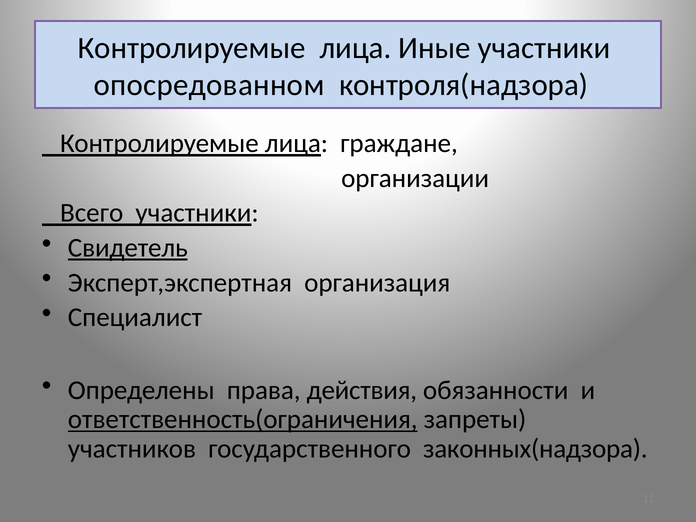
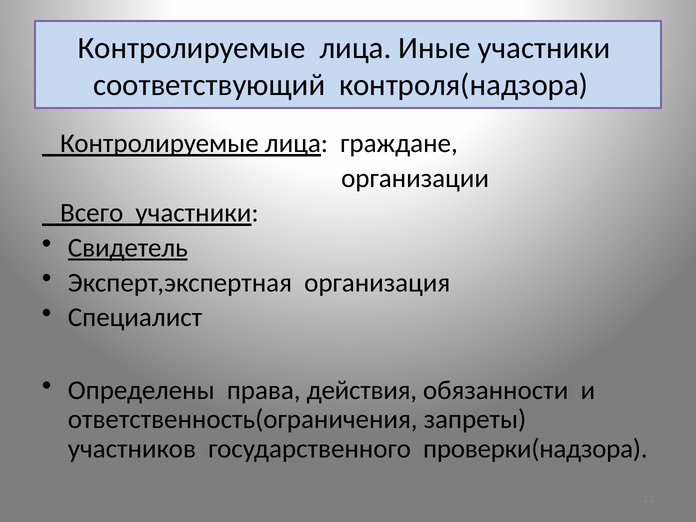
опосредованном: опосредованном -> соответствующий (209, 85)
ответственность(ограничения underline: present -> none (243, 420)
законных(надзора: законных(надзора -> проверки(надзора (535, 449)
